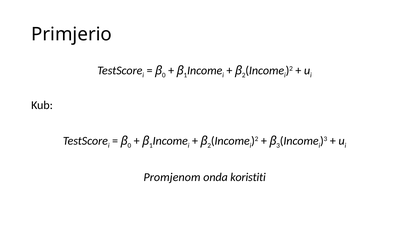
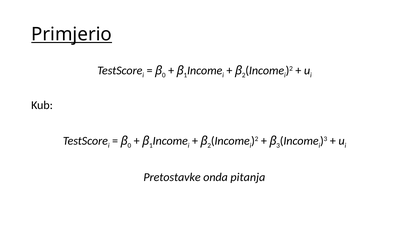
Primjerio underline: none -> present (72, 34)
Promjenom: Promjenom -> Pretostavke (172, 177)
koristiti: koristiti -> pitanja (248, 177)
